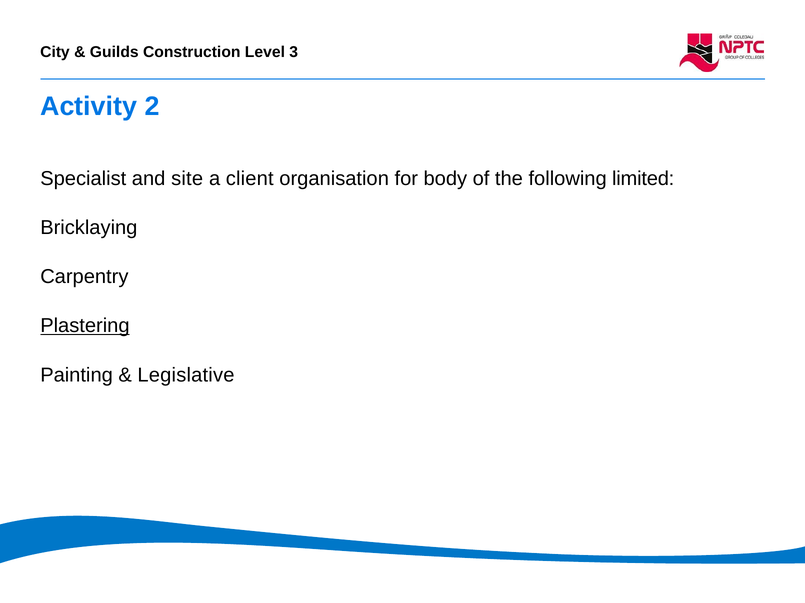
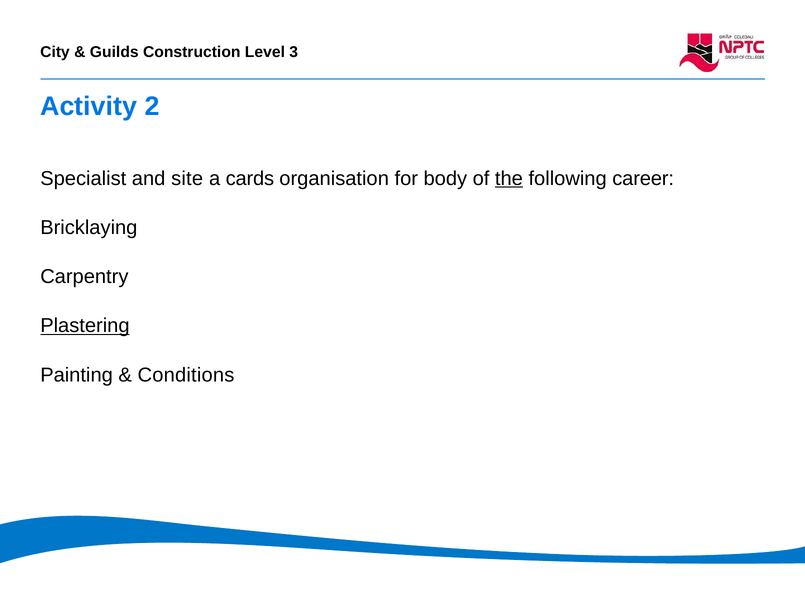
client: client -> cards (250, 179)
the underline: none -> present (509, 179)
limited: limited -> career (643, 179)
Legislative: Legislative -> Conditions (186, 375)
